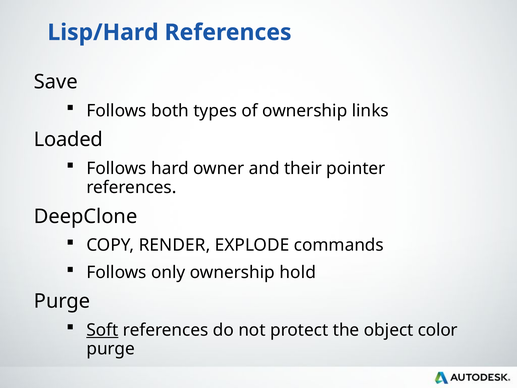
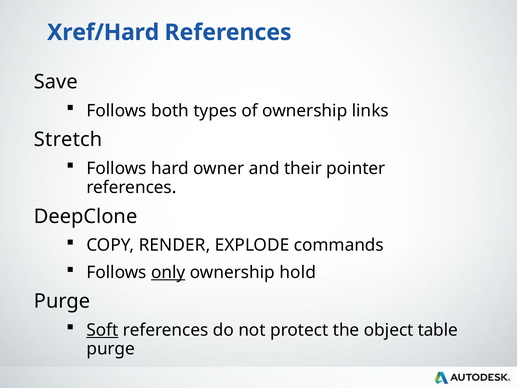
Lisp/Hard: Lisp/Hard -> Xref/Hard (103, 32)
Loaded: Loaded -> Stretch (68, 139)
only underline: none -> present (168, 272)
color: color -> table (438, 330)
